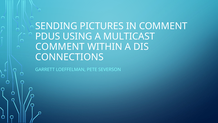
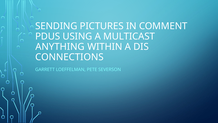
COMMENT: COMMENT -> ANYTHING (60, 47)
